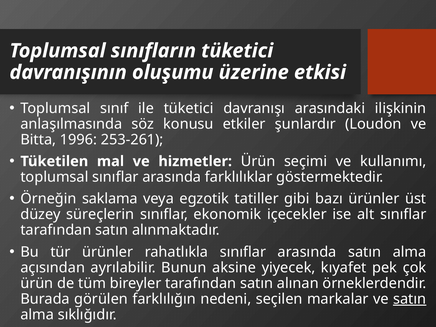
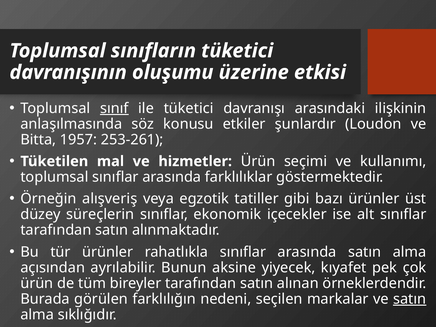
sınıf underline: none -> present (114, 108)
1996: 1996 -> 1957 (78, 140)
saklama: saklama -> alışveriş (110, 199)
